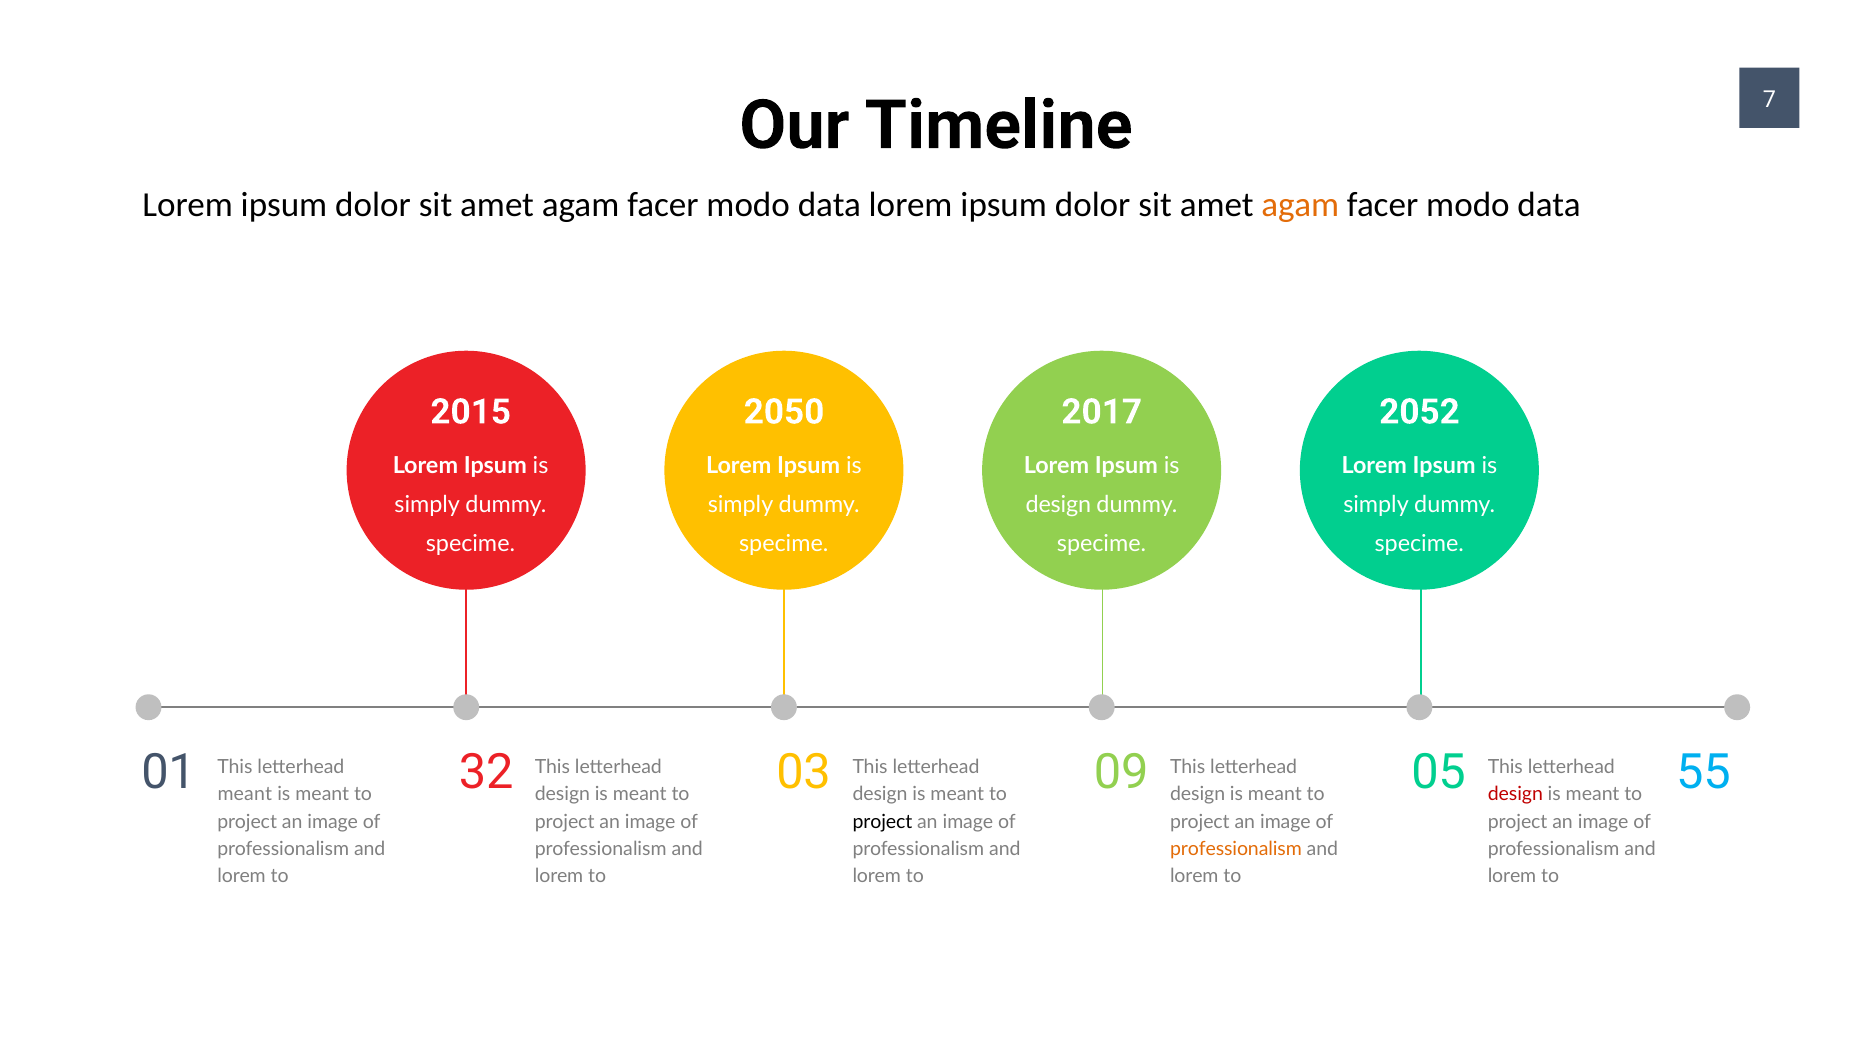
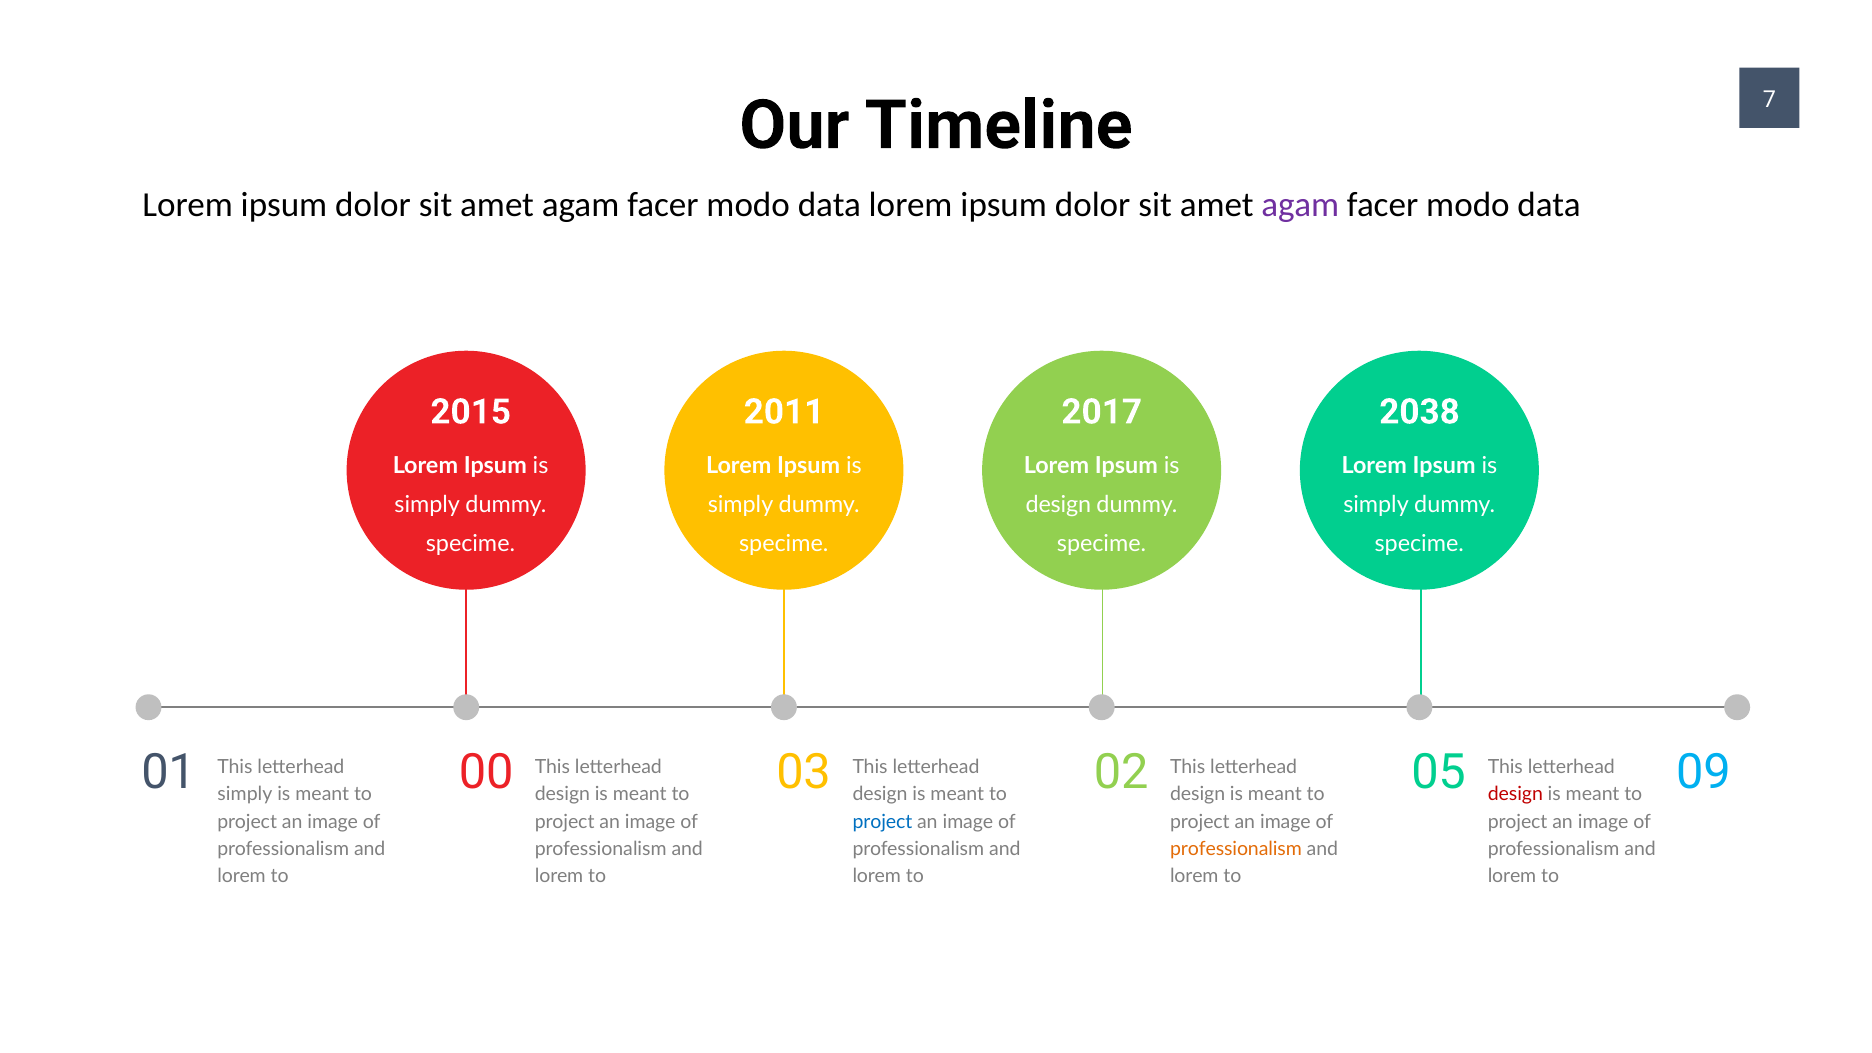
agam colour: orange -> purple (1300, 205)
2050: 2050 -> 2011 (784, 412)
2052: 2052 -> 2038 (1419, 412)
32: 32 -> 00 (486, 773)
09: 09 -> 02 (1121, 773)
55: 55 -> 09 (1704, 773)
meant: meant -> simply (245, 794)
project colour: black -> blue (882, 822)
